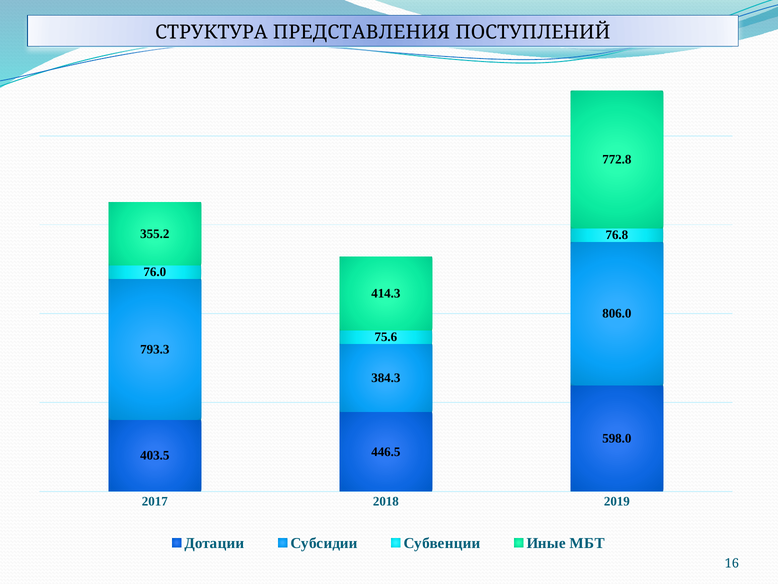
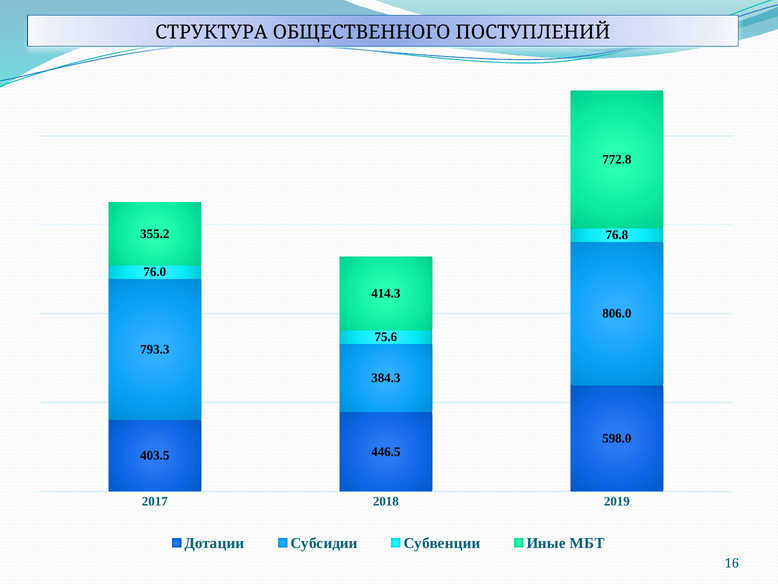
ПРЕДСТАВЛЕНИЯ: ПРЕДСТАВЛЕНИЯ -> ОБЩЕСТВЕННОГО (362, 32)
